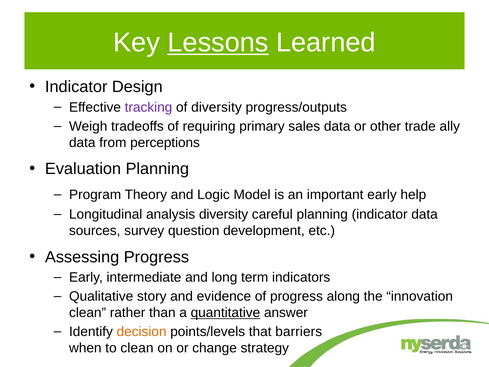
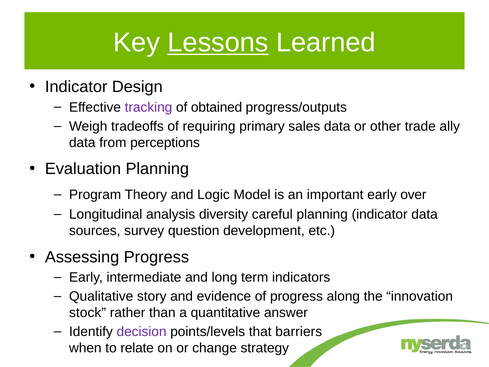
of diversity: diversity -> obtained (217, 107)
help: help -> over (413, 195)
clean: clean -> stock (88, 313)
quantitative underline: present -> none (225, 313)
decision colour: orange -> purple (142, 332)
to clean: clean -> relate (137, 348)
